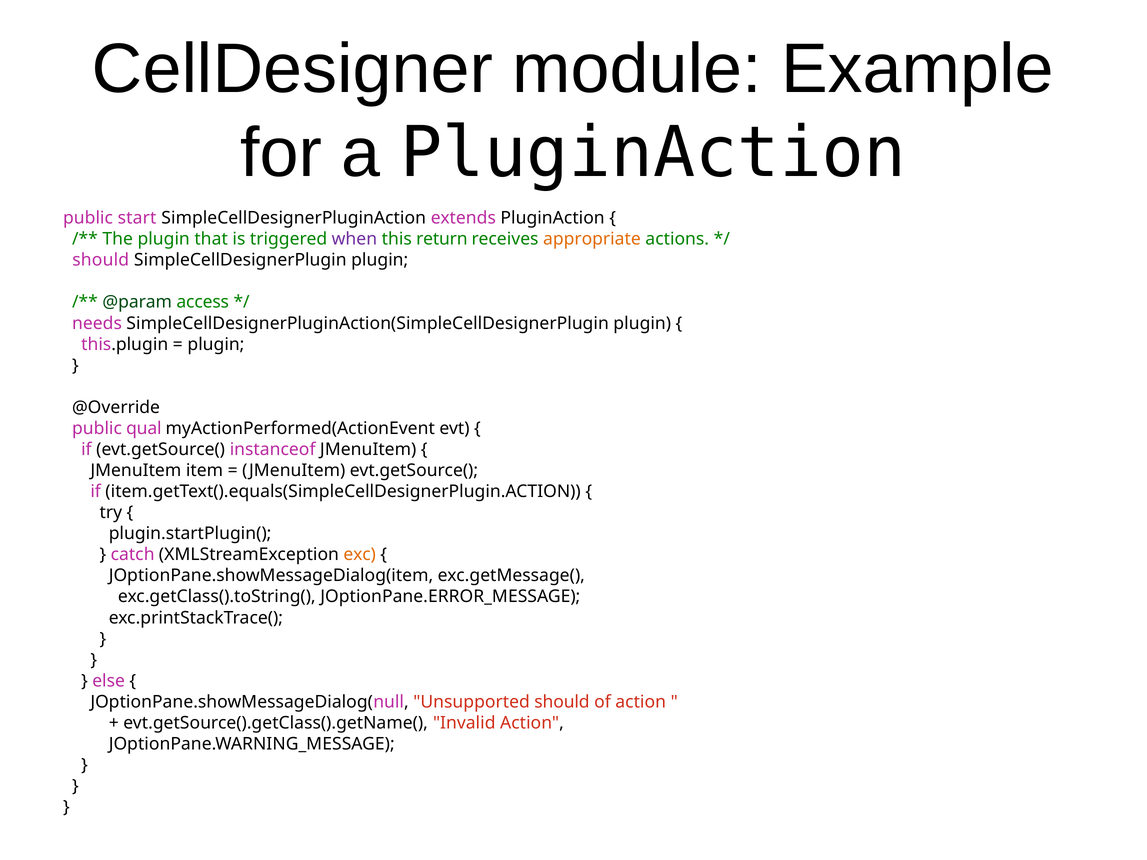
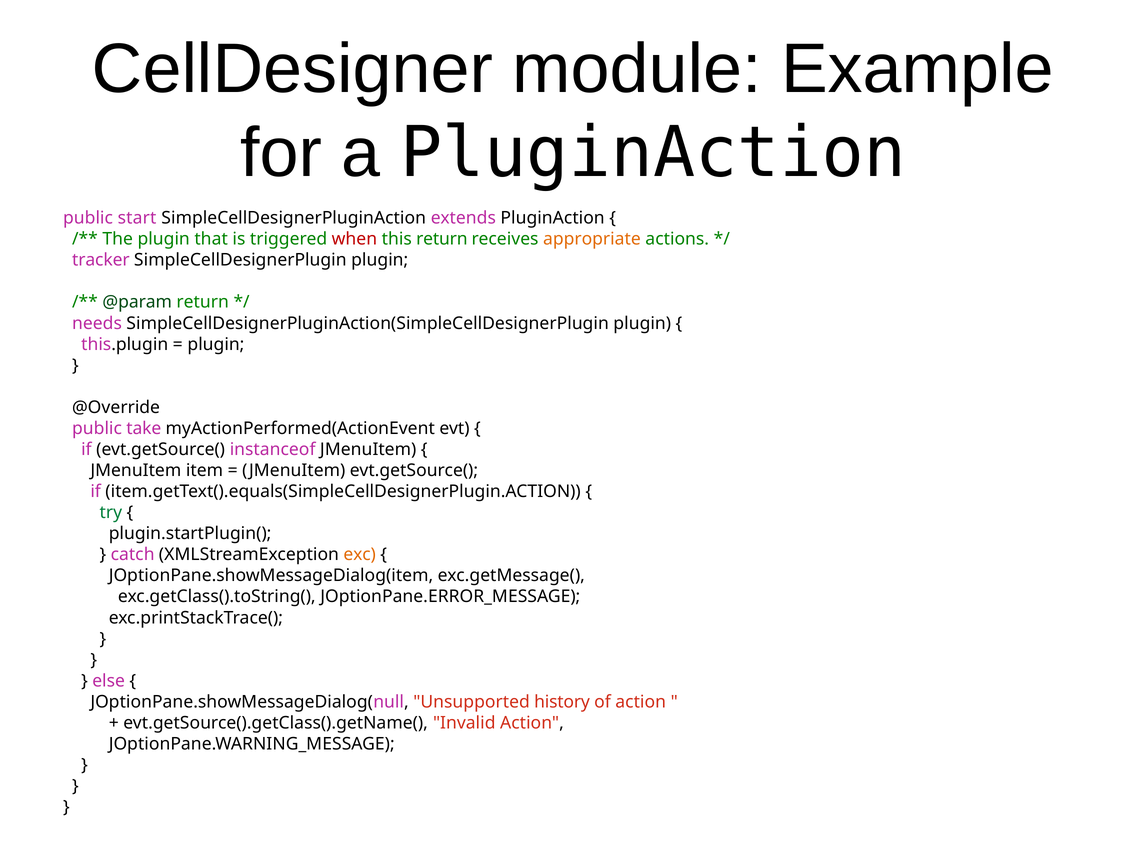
when colour: purple -> red (354, 239)
should: should -> tracker (101, 260)
@param access: access -> return (203, 302)
qual: qual -> take (144, 429)
try colour: black -> green (111, 513)
Unsupported should: should -> history (562, 702)
